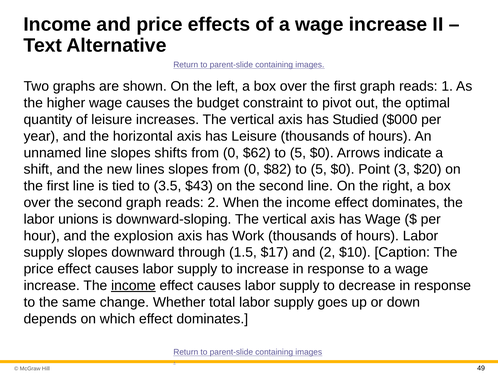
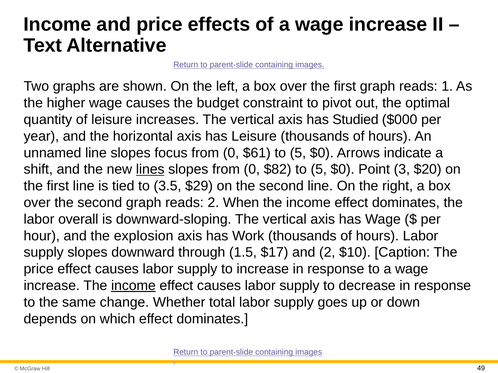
shifts: shifts -> focus (171, 153)
$62: $62 -> $61 (257, 153)
lines underline: none -> present (150, 170)
$43: $43 -> $29 (199, 186)
unions: unions -> overall (78, 219)
